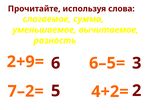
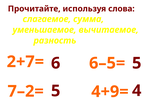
2+9=: 2+9= -> 2+7= (25, 62)
6 3: 3 -> 5 (137, 63)
2: 2 -> 4 (137, 91)
4+2=: 4+2= -> 4+9= (110, 92)
